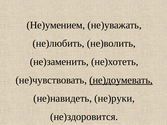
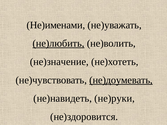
Не)умением: Не)умением -> Не)именами (56, 25)
не)любить underline: none -> present (58, 43)
не)заменить: не)заменить -> не)значение (59, 62)
